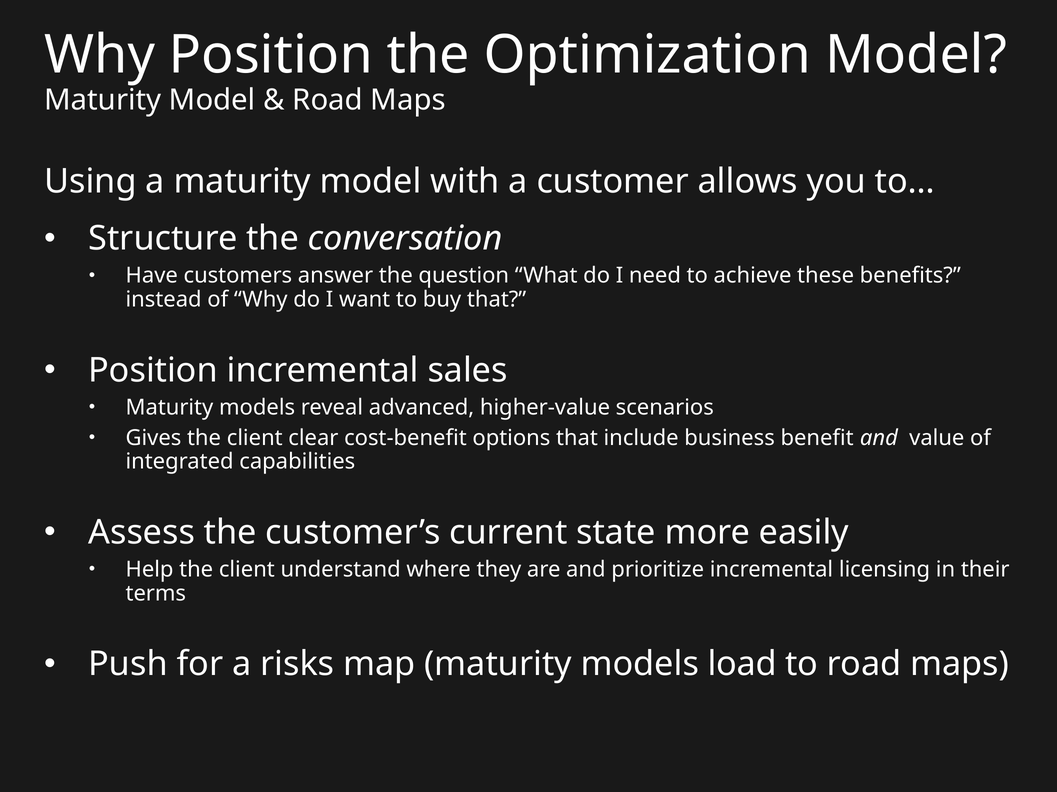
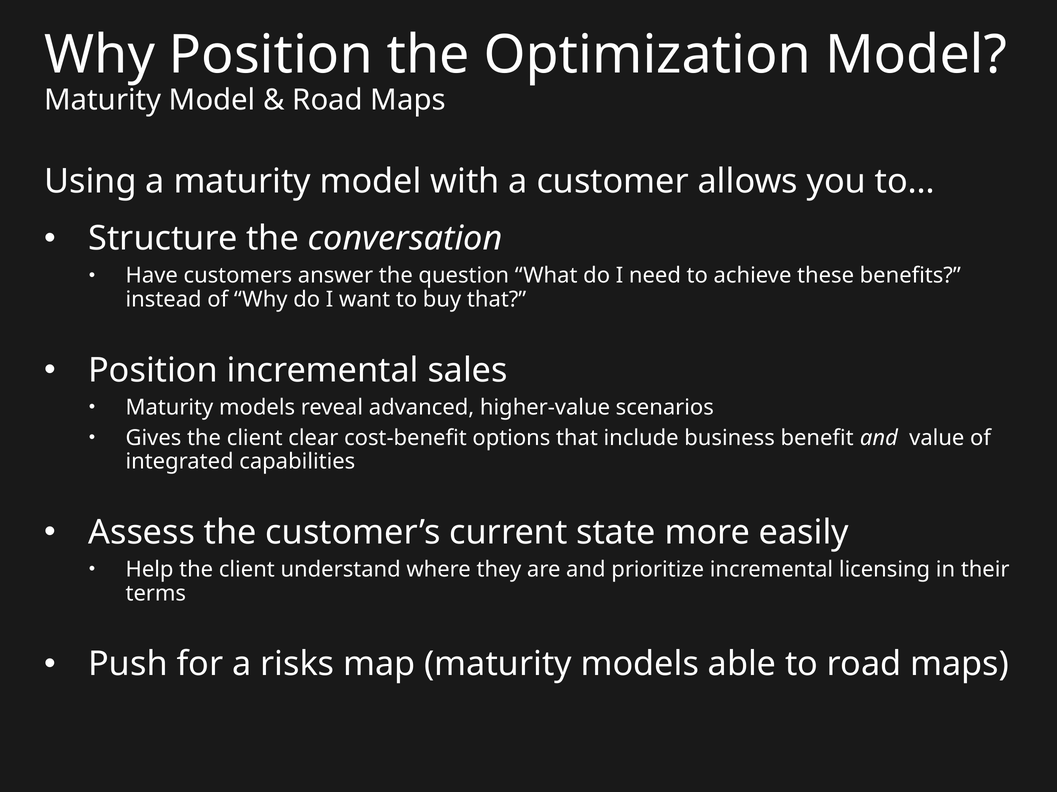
load: load -> able (742, 665)
